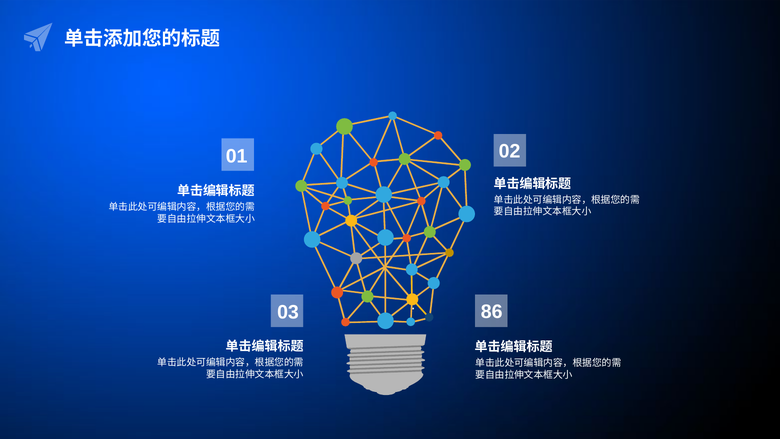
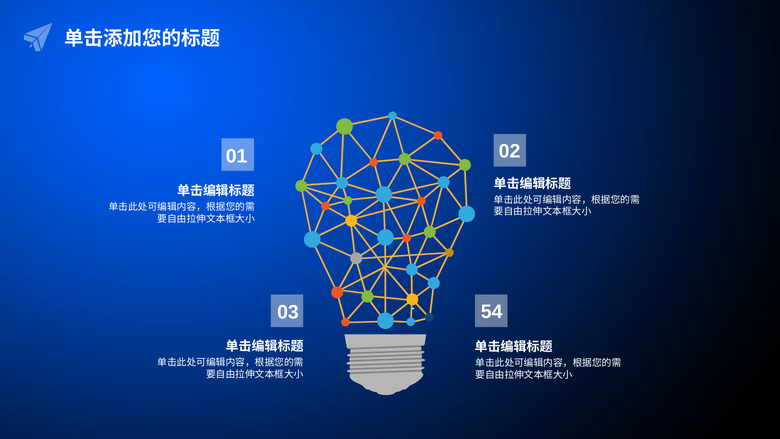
86: 86 -> 54 (492, 312)
